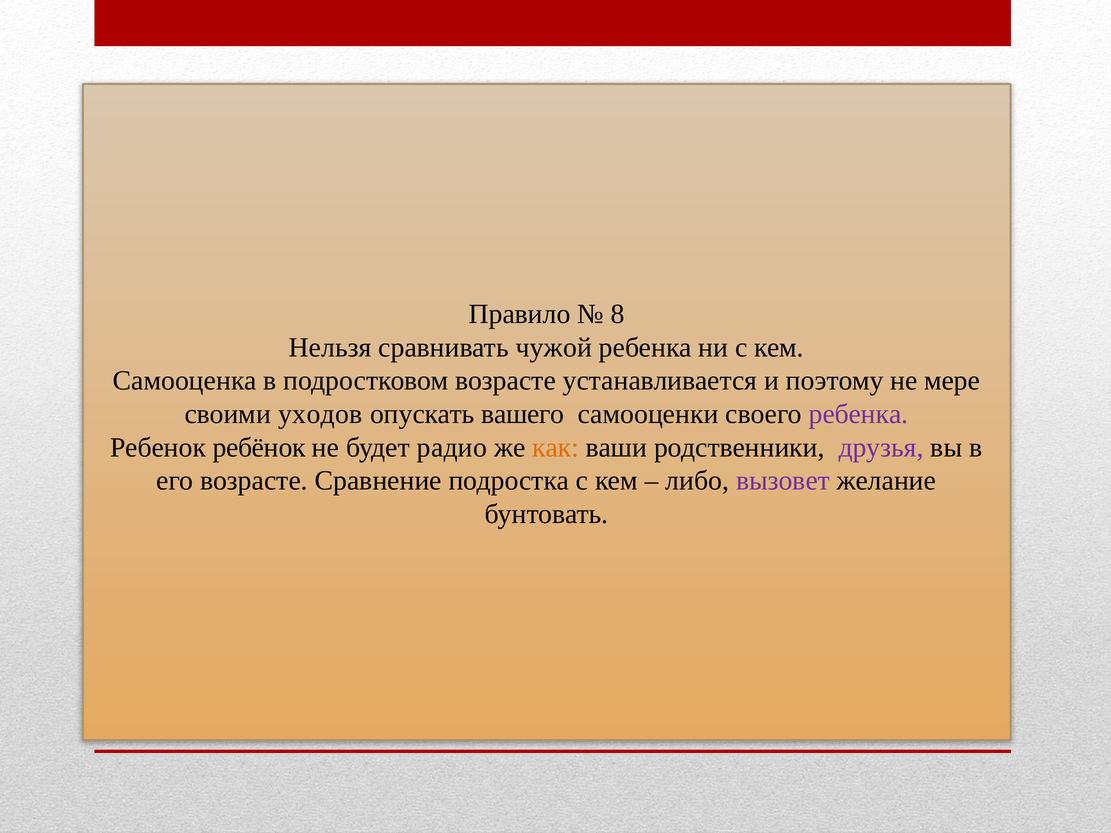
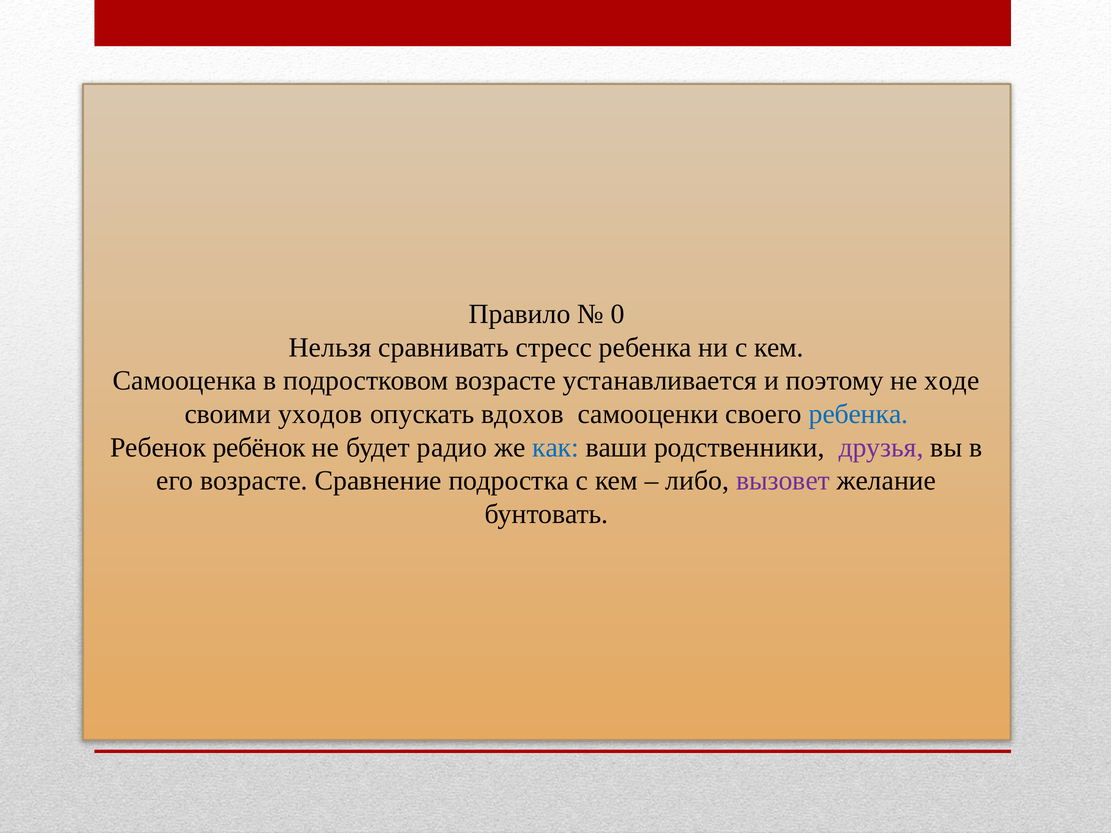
8: 8 -> 0 (618, 314)
чужой: чужой -> стресс (554, 347)
мере: мере -> ходе (952, 381)
вашего: вашего -> вдохов (523, 414)
ребенка colour: purple -> blue (858, 414)
как colour: orange -> blue (556, 447)
